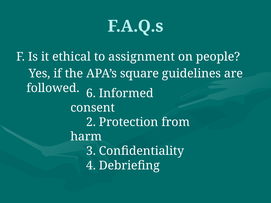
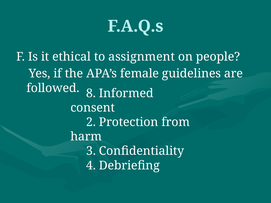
square: square -> female (140, 74)
6: 6 -> 8 (91, 93)
